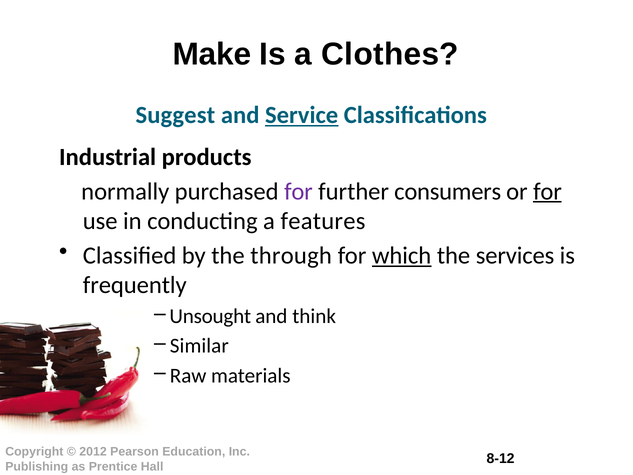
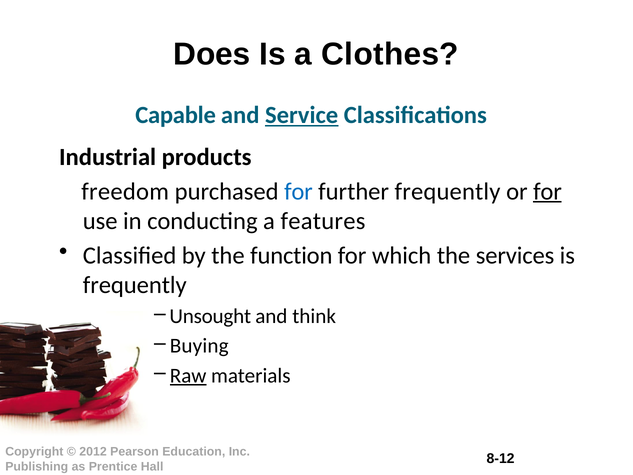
Make: Make -> Does (212, 54)
Suggest: Suggest -> Capable (176, 115)
normally: normally -> freedom (125, 191)
for colour: purple -> blue (298, 191)
further consumers: consumers -> frequently (448, 191)
through: through -> function (291, 255)
which underline: present -> none (402, 255)
Similar: Similar -> Buying (199, 346)
Raw underline: none -> present (188, 375)
